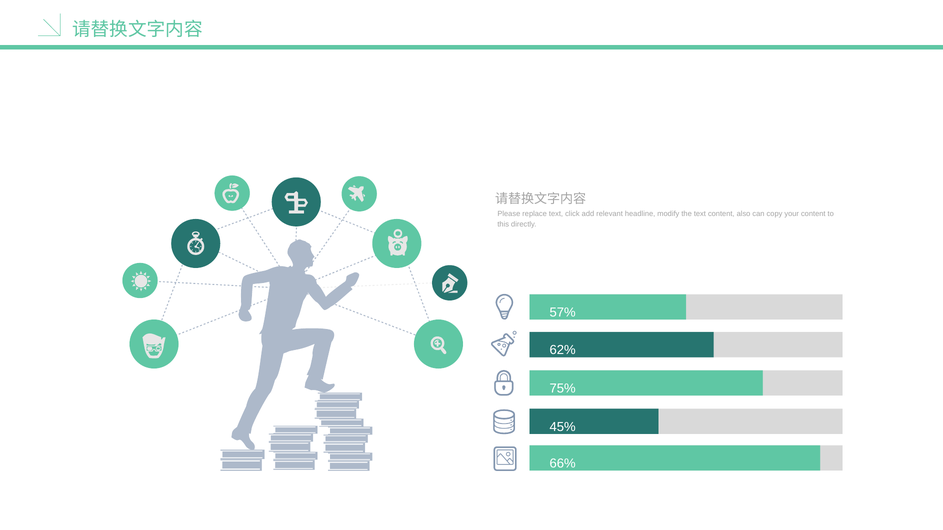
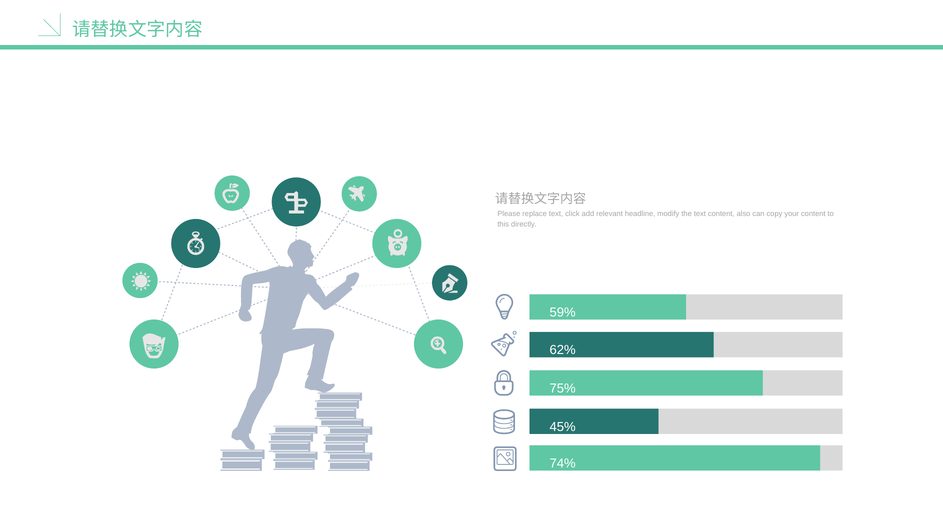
57%: 57% -> 59% (563, 313)
66%: 66% -> 74% (563, 464)
